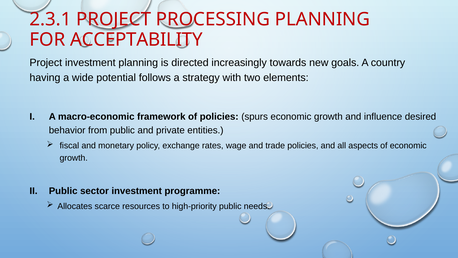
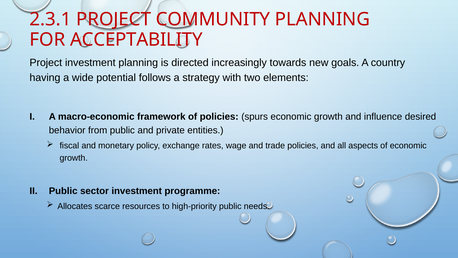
PROCESSING: PROCESSING -> COMMUNITY (213, 19)
